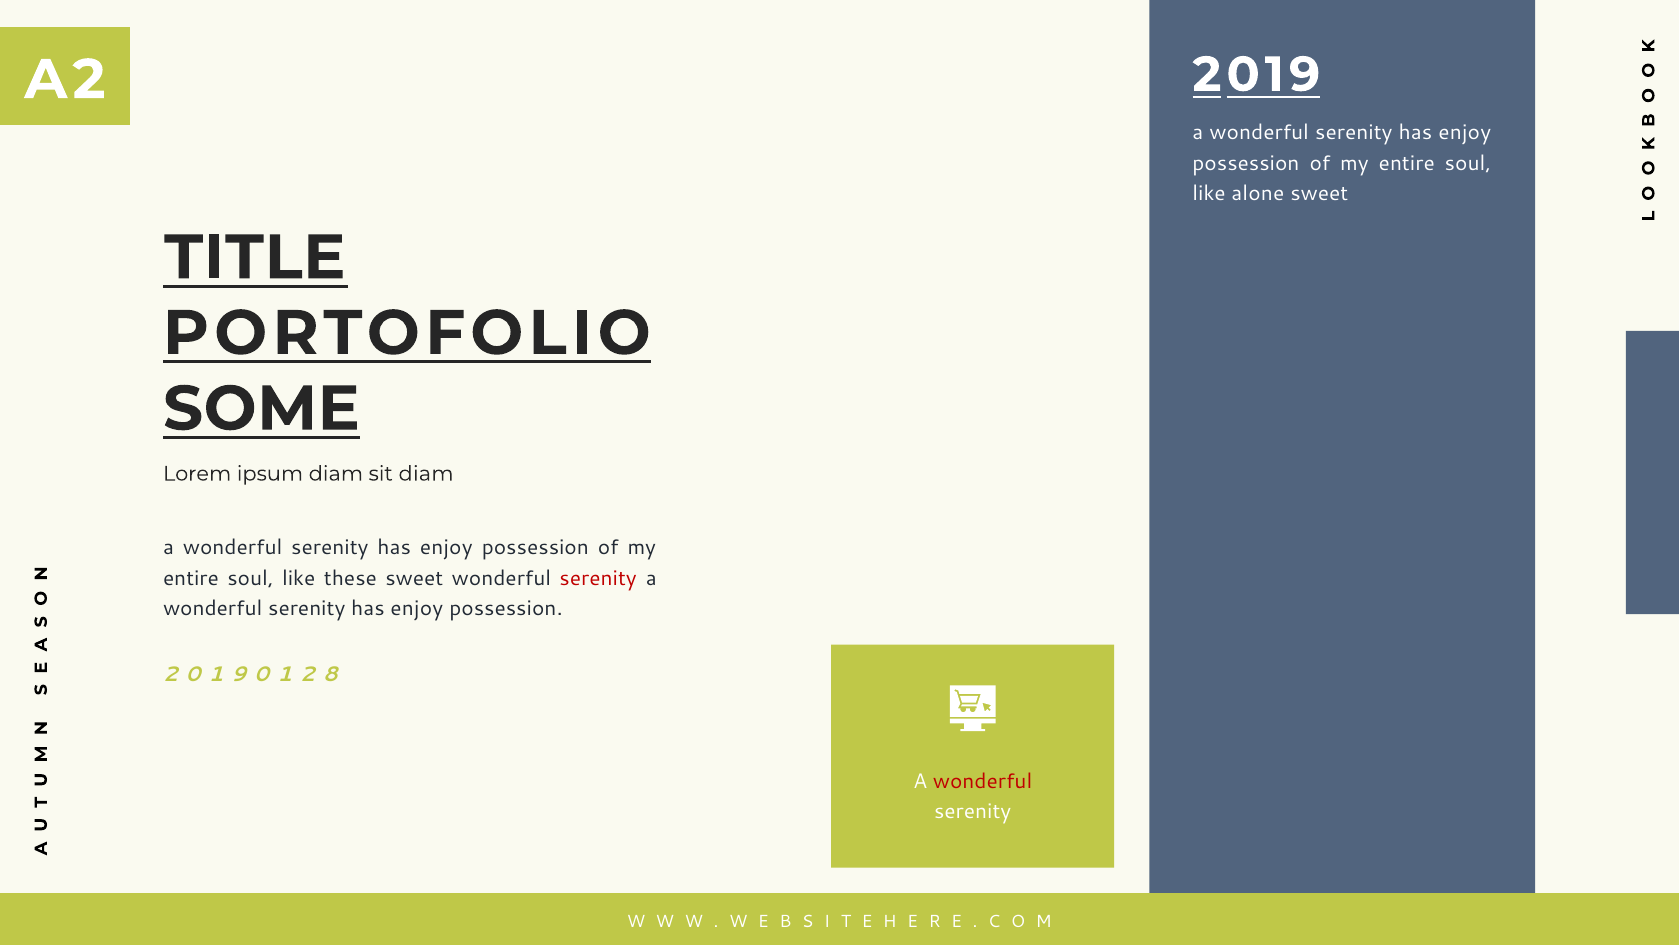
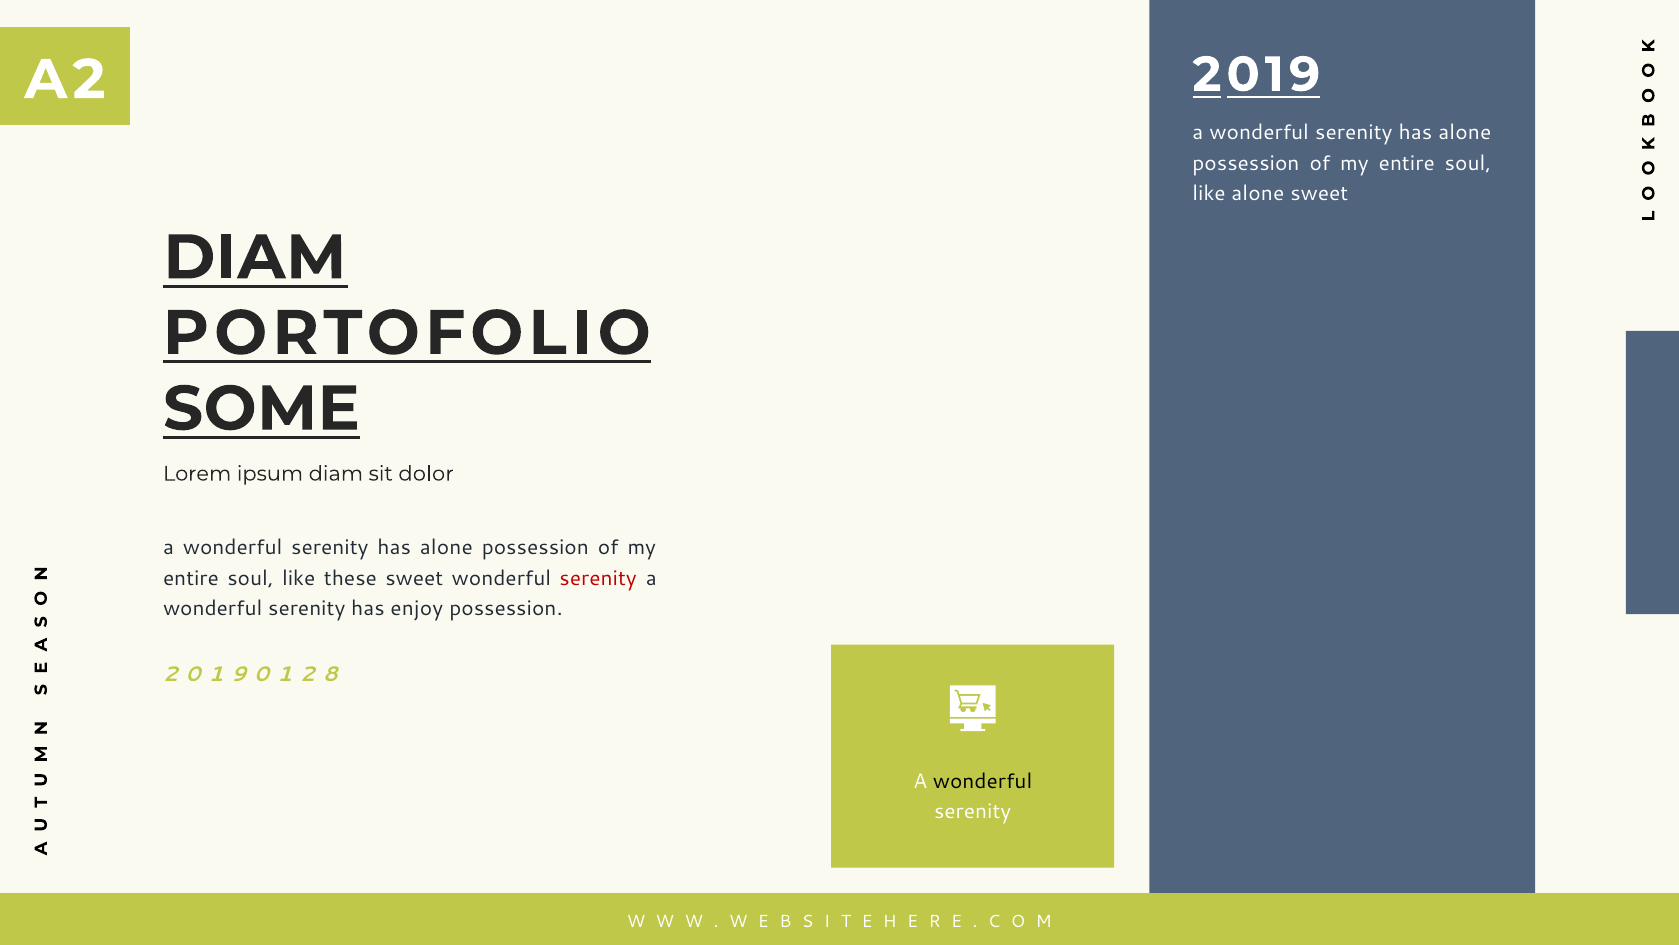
enjoy: enjoy -> alone (1465, 133)
TITLE: TITLE -> DIAM (255, 257)
sit diam: diam -> dolor (426, 473)
enjoy: enjoy -> alone (446, 548)
wonderful colour: red -> black (983, 781)
